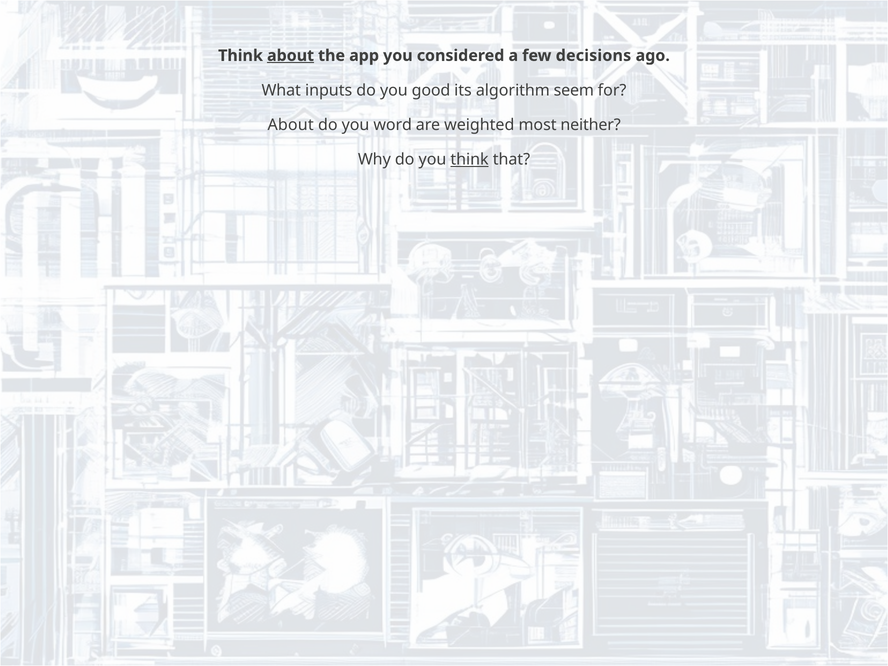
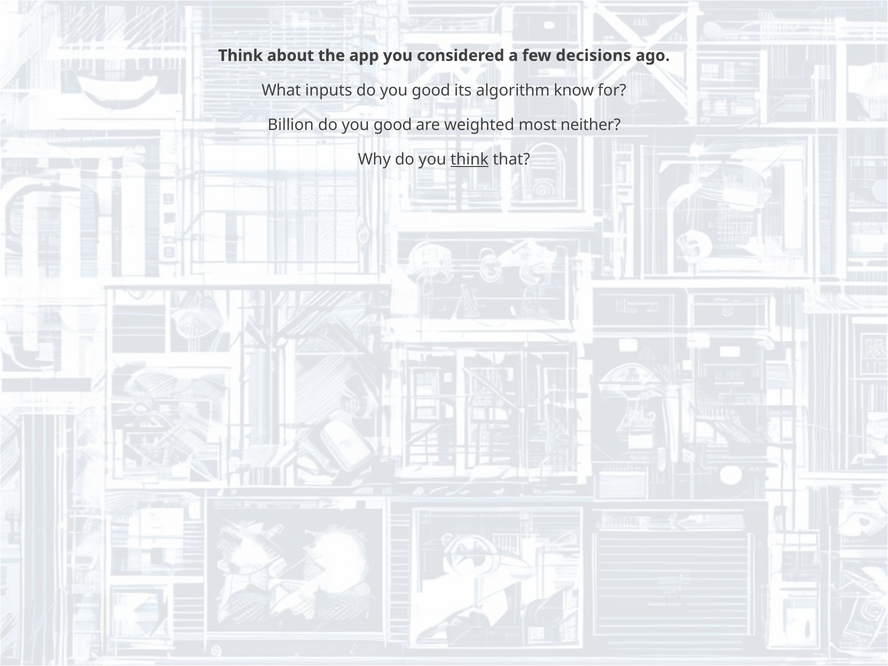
about underline: present -> none (291, 56)
seem: seem -> know (574, 90)
About: About -> Billion (291, 125)
word: word -> good (393, 125)
